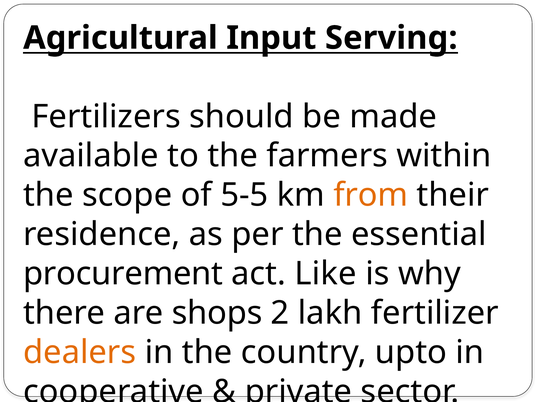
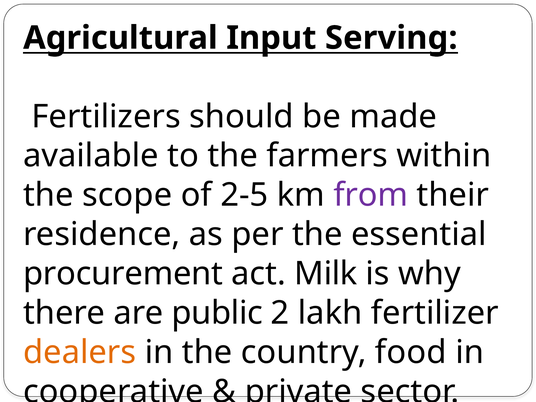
5-5: 5-5 -> 2-5 (244, 195)
from colour: orange -> purple (371, 195)
Like: Like -> Milk (326, 274)
shops: shops -> public (217, 313)
upto: upto -> food (411, 352)
